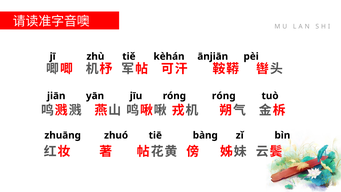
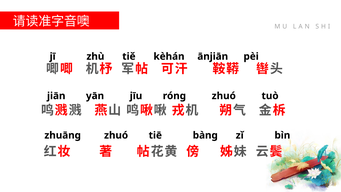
róng róng: róng -> zhuó (224, 96)
